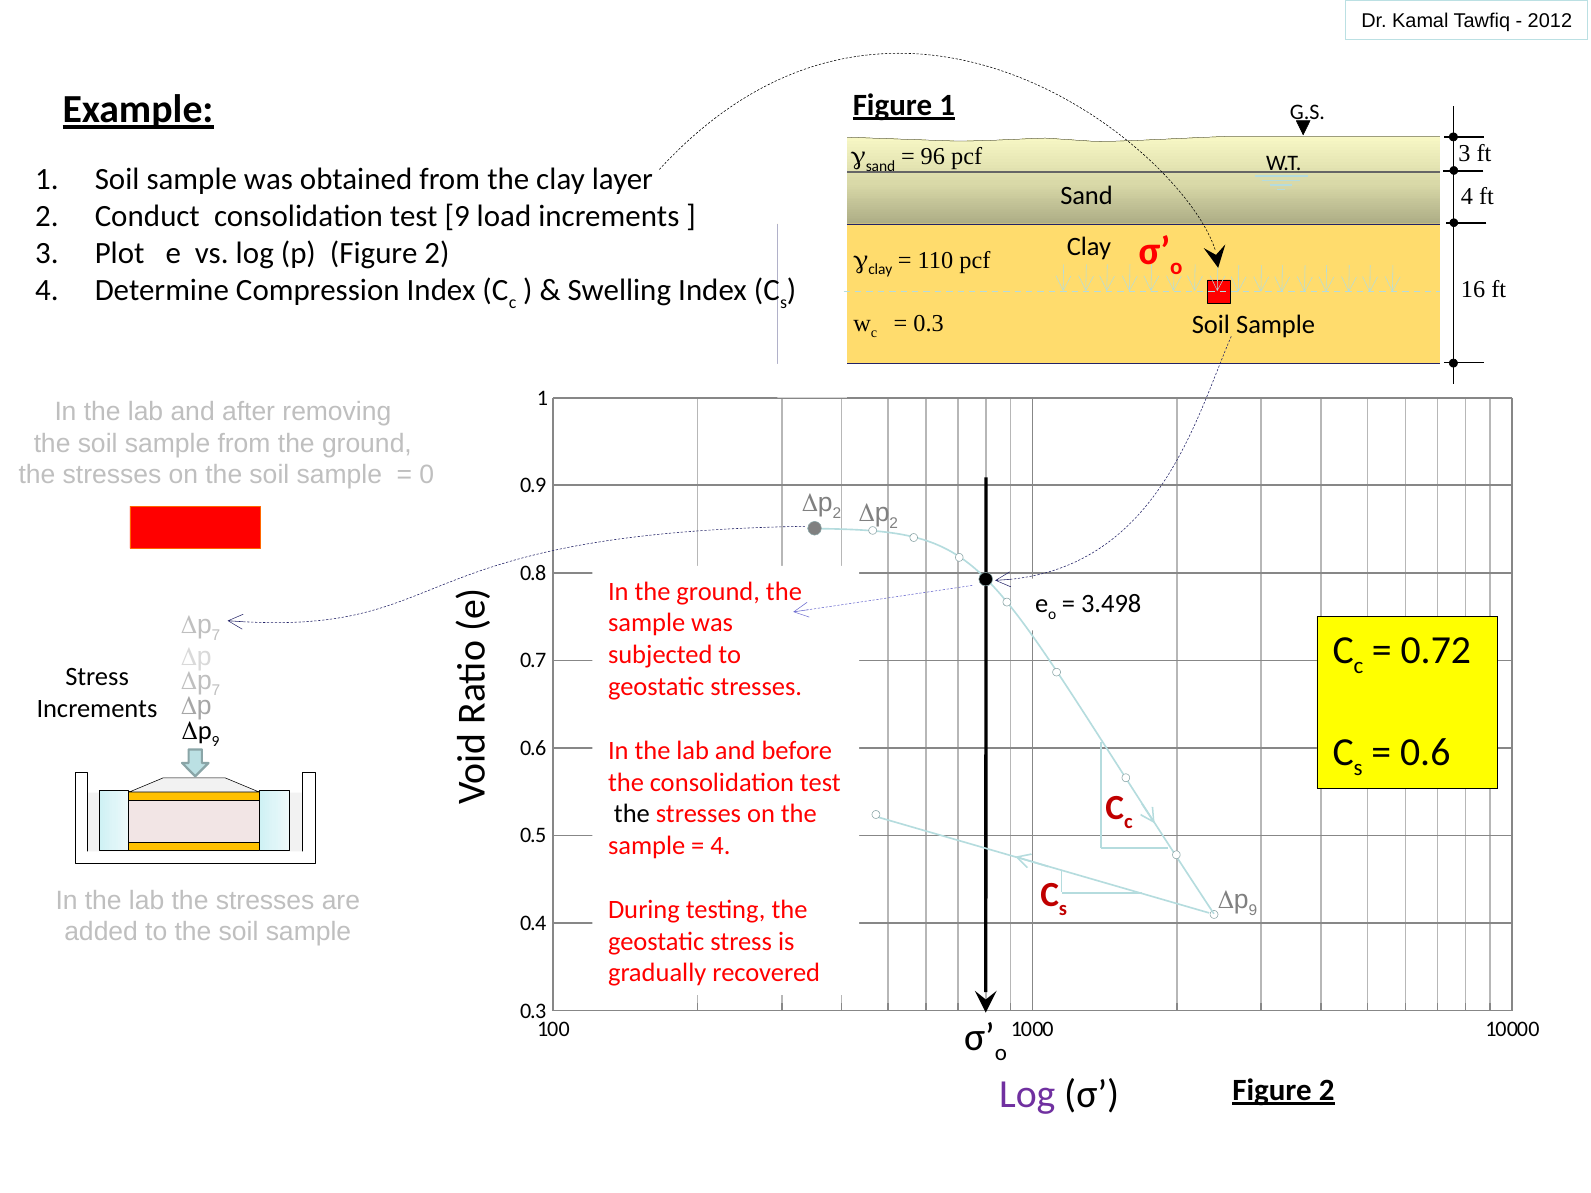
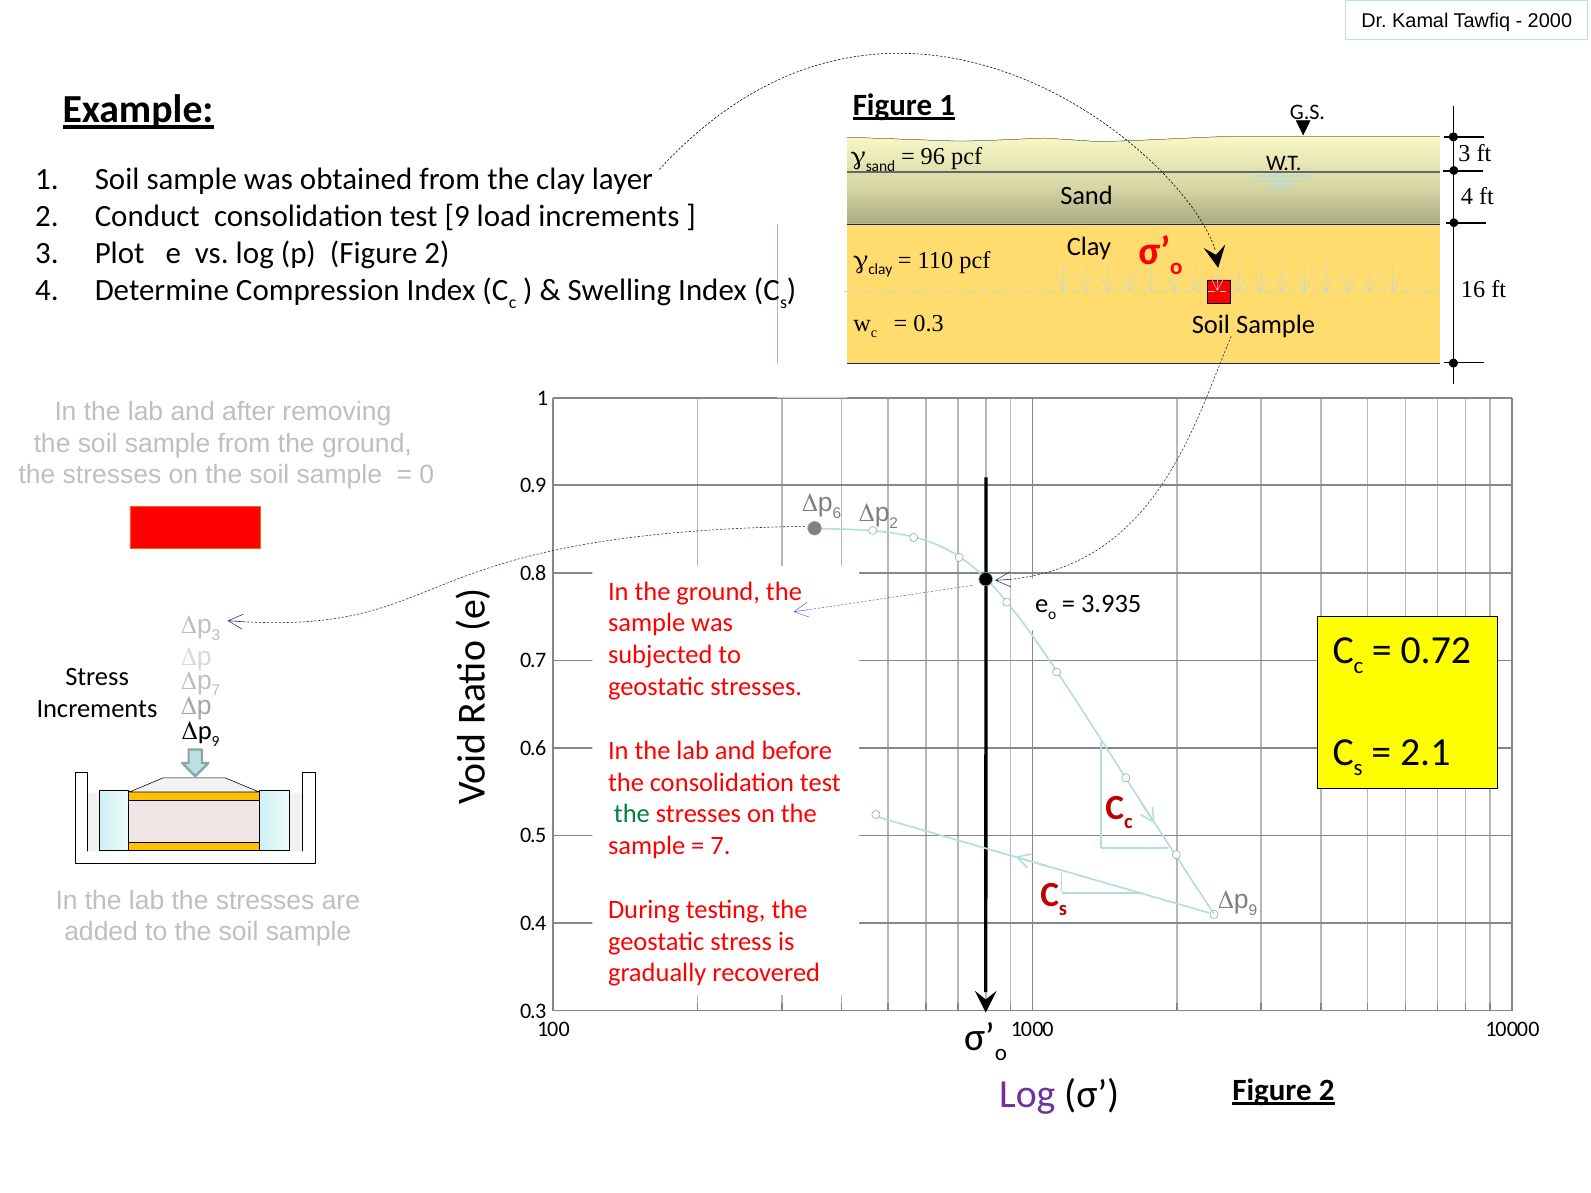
2012: 2012 -> 2000 (1550, 21)
2: 2 -> 6 (837, 513)
3.498: 3.498 -> 3.935 (1111, 604)
7: 7 -> 3 (216, 636)
0.6: 0.6 -> 2.1 (1425, 753)
the colour: black -> green (632, 814)
4: 4 -> 7 (721, 846)
